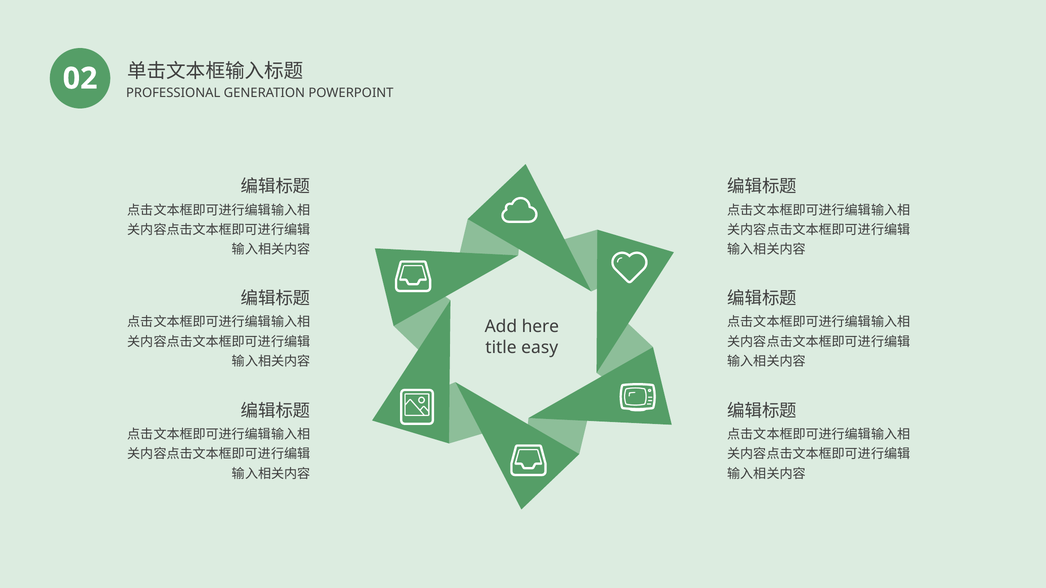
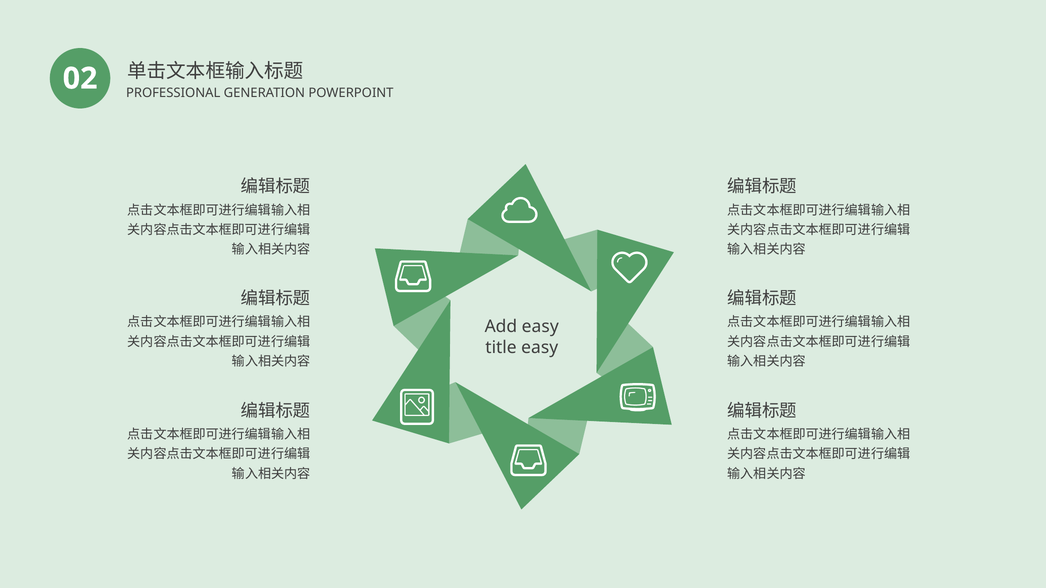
Add here: here -> easy (540, 327)
